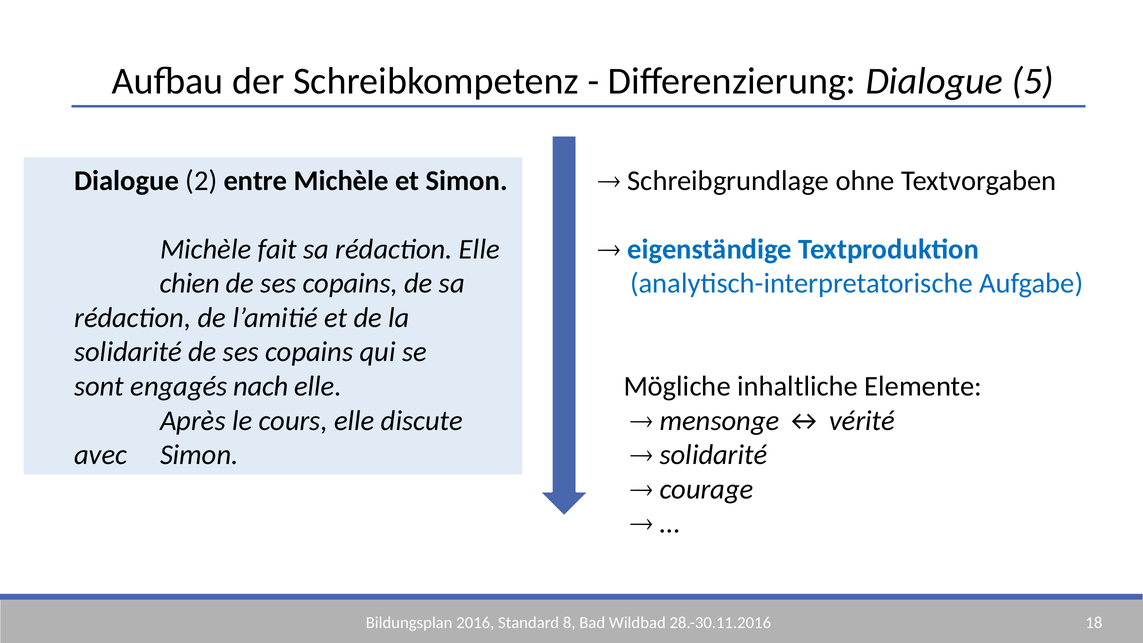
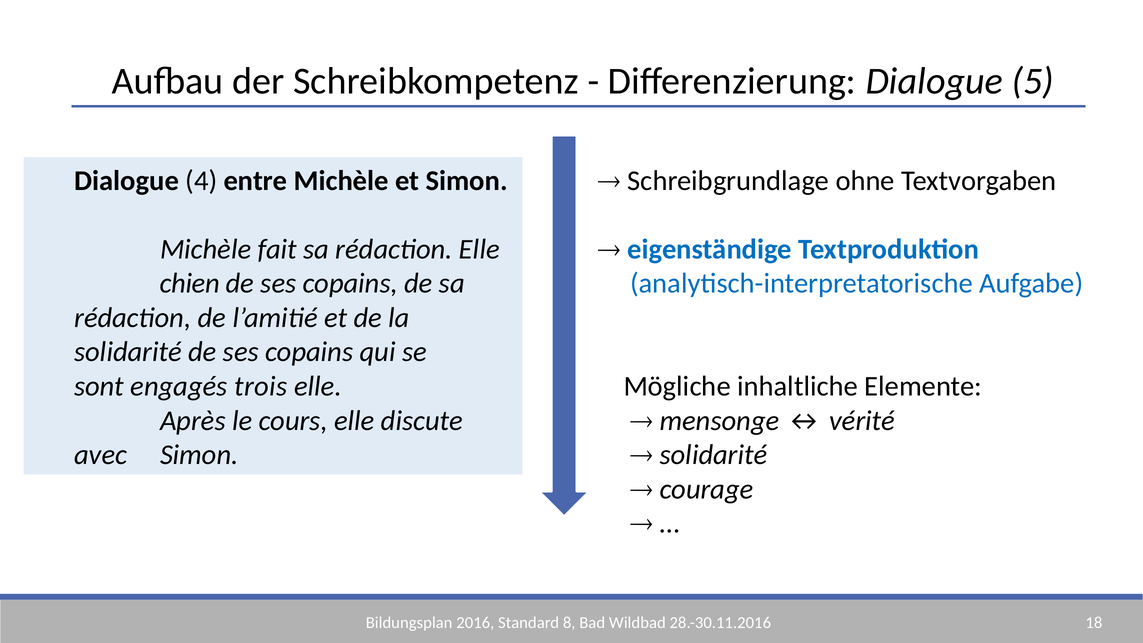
2: 2 -> 4 (201, 181)
nach: nach -> trois (261, 386)
